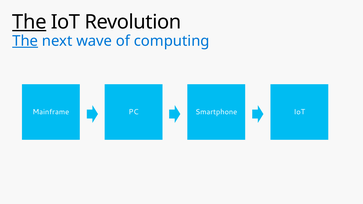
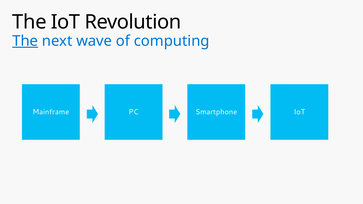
The underline: present -> none (29, 22)
